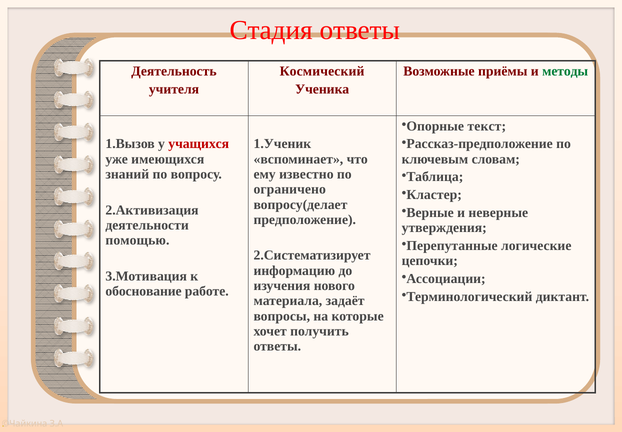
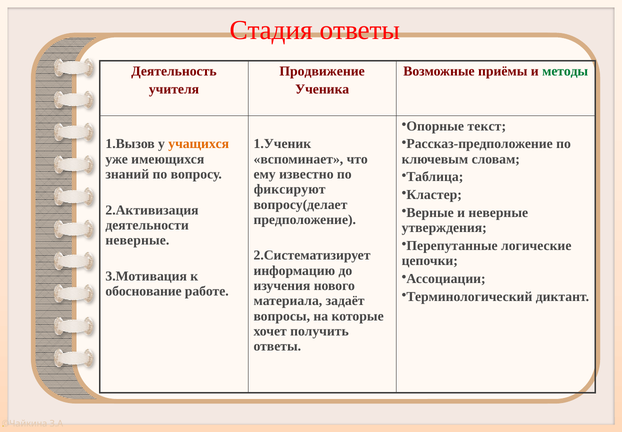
Космический: Космический -> Продвижение (322, 71)
учащихся colour: red -> orange (199, 144)
ограничено: ограничено -> фиксируют (290, 189)
помощью: помощью -> неверные (137, 240)
